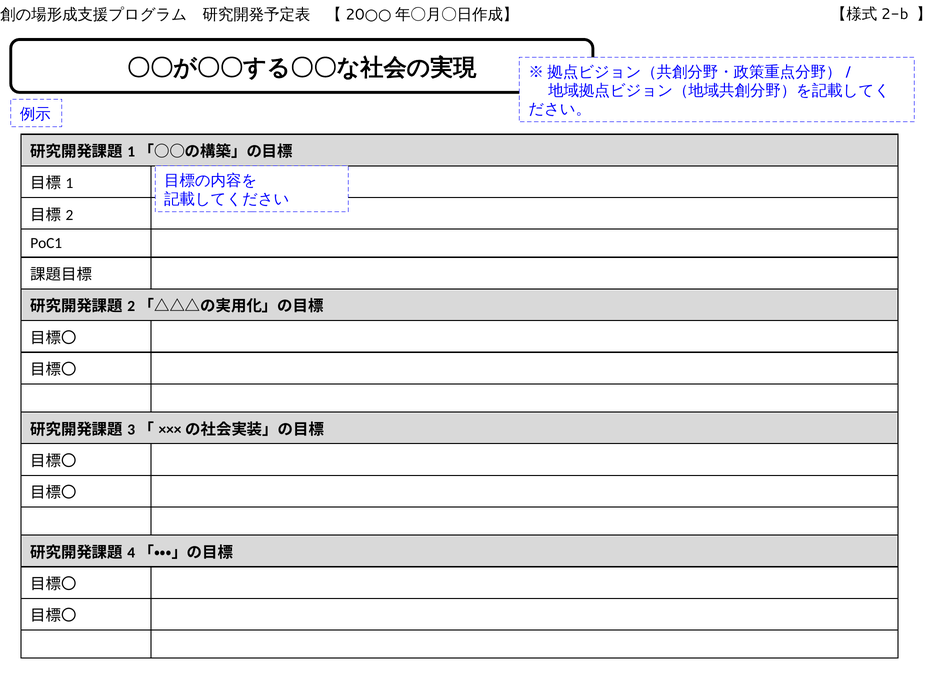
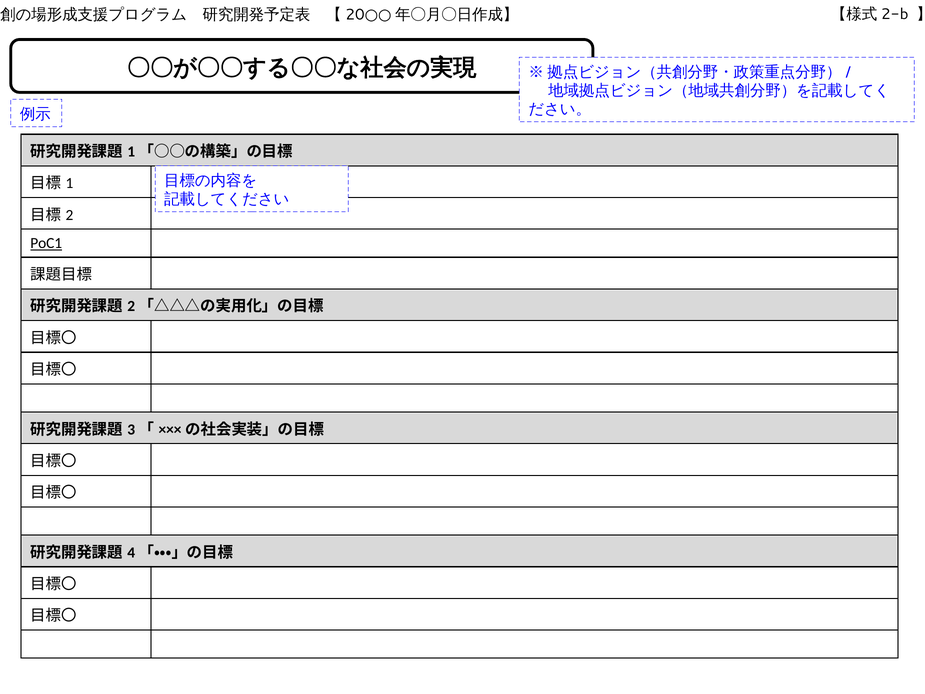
PoC1 underline: none -> present (46, 243)
